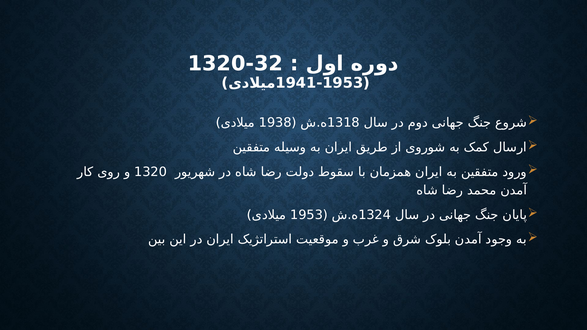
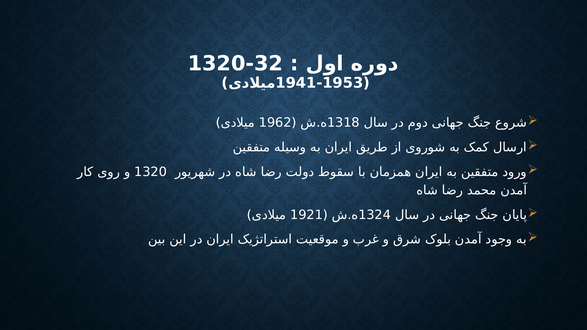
1938: 1938 -> 1962 (275, 123)
1953: 1953 -> 1921 (307, 215)
